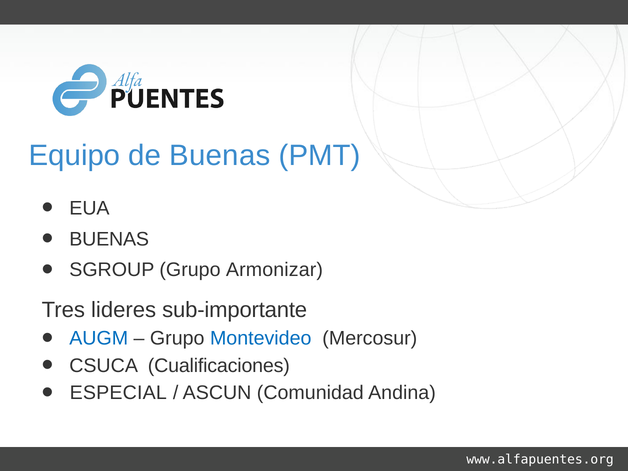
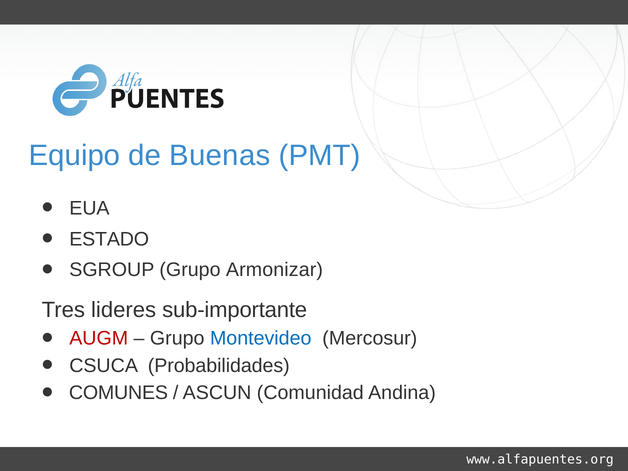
BUENAS: BUENAS -> ESTADO (109, 239)
AUGM colour: blue -> red (99, 338)
Cualificaciones: Cualificaciones -> Probabilidades (219, 366)
ESPECIAL: ESPECIAL -> COMUNES (118, 393)
